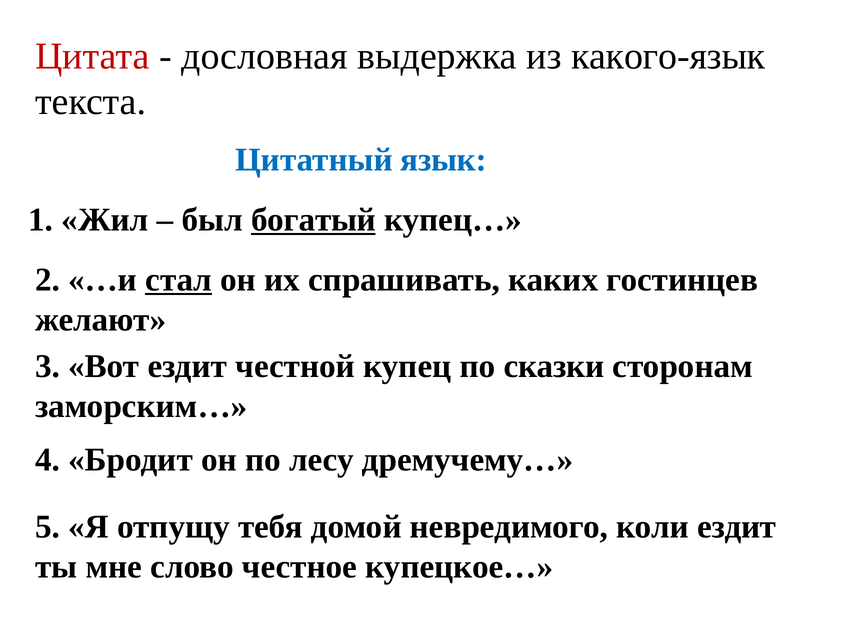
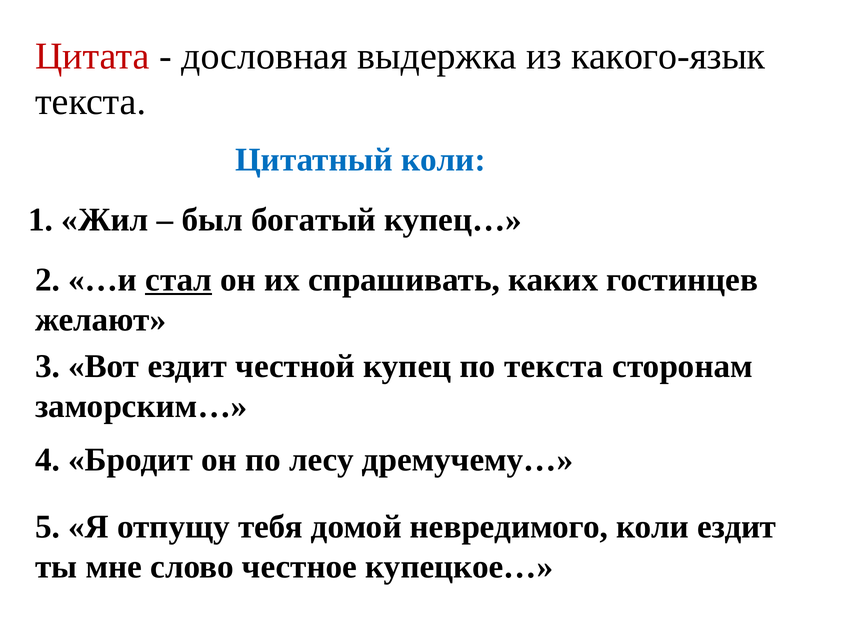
Цитатный язык: язык -> коли (443, 160)
богатый underline: present -> none (313, 220)
по сказки: сказки -> текста (554, 367)
